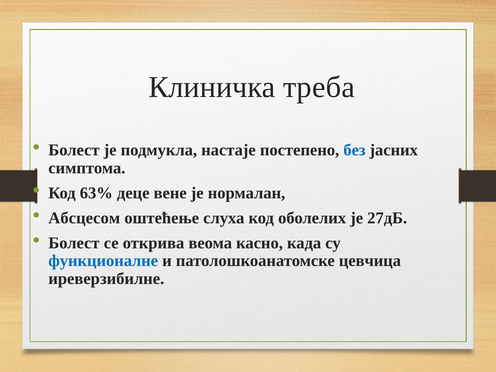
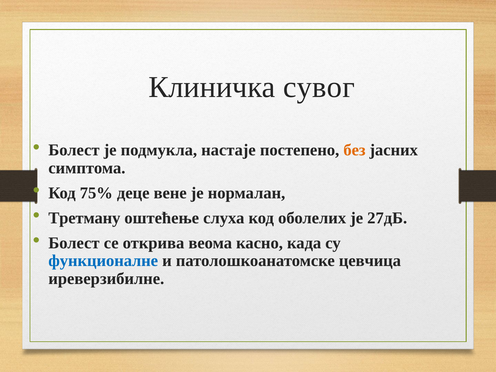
треба: треба -> сувог (319, 87)
без colour: blue -> orange (354, 150)
63%: 63% -> 75% (96, 193)
Абсцесом: Абсцесом -> Третману (84, 218)
